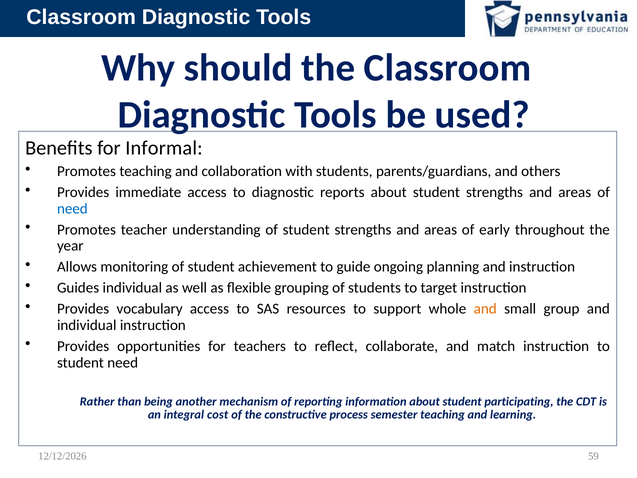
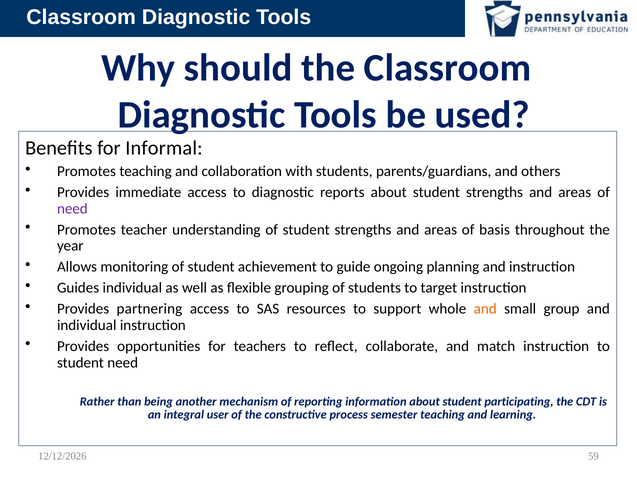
need colour: blue -> purple (72, 209)
early: early -> basis (495, 230)
vocabulary: vocabulary -> partnering (149, 309)
cost: cost -> user (218, 415)
